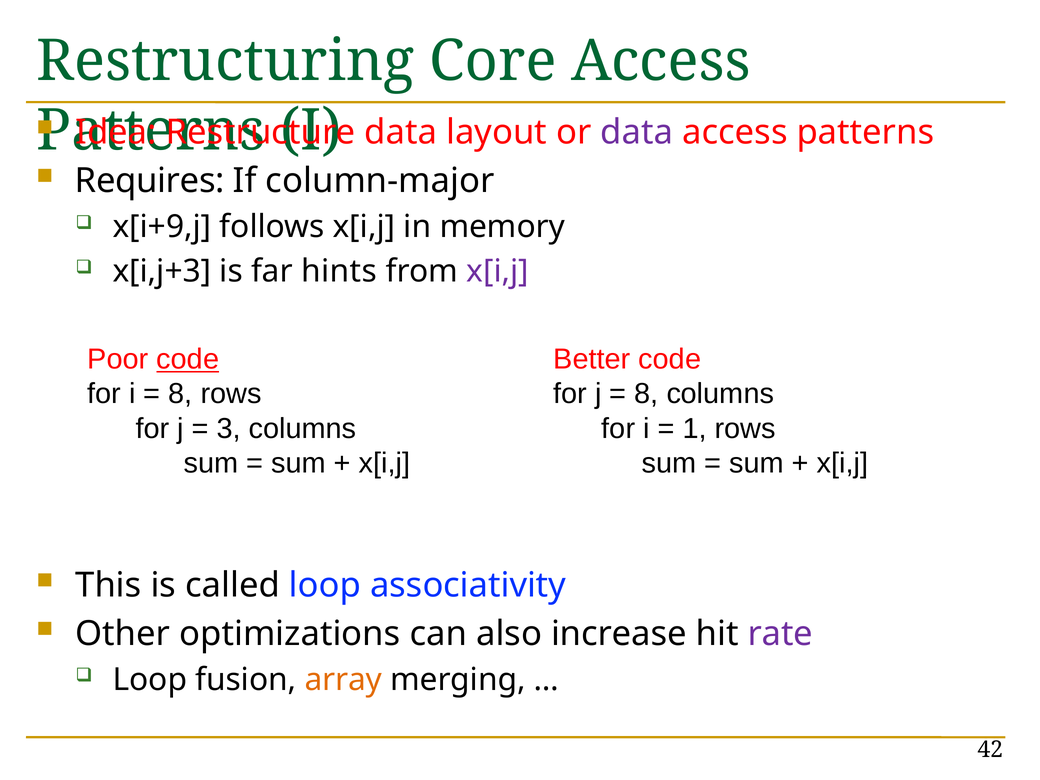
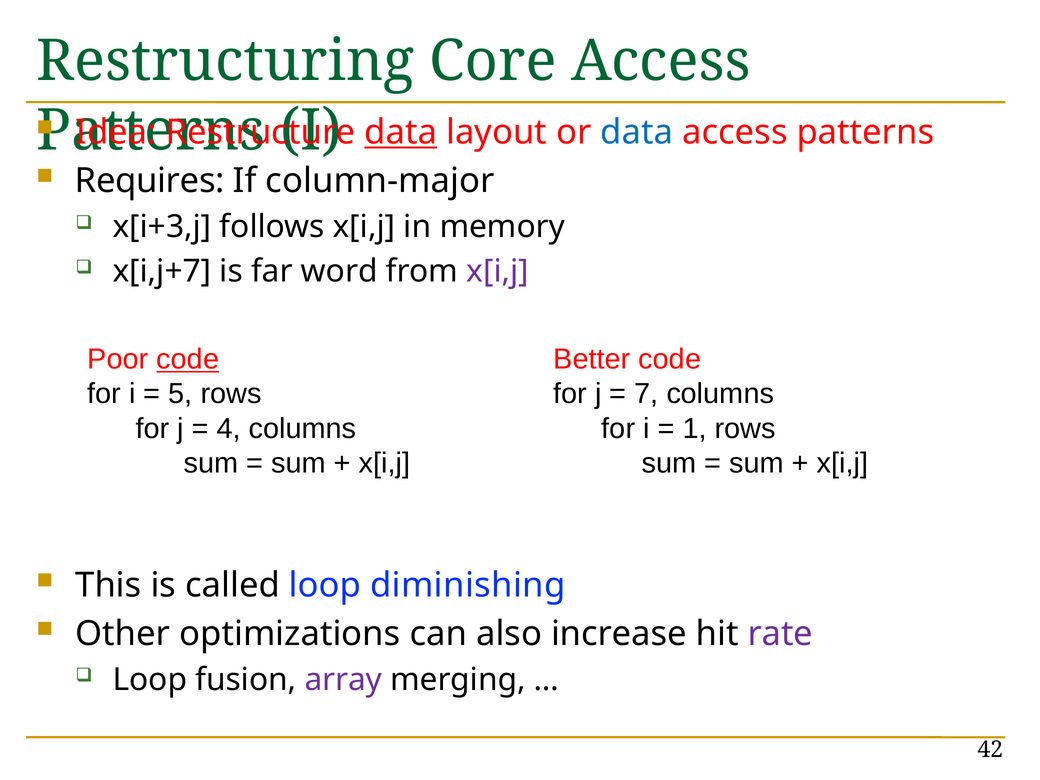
data underline: none -> present (401, 132)
data colour: purple -> blue (637, 132)
x[i+9,j: x[i+9,j -> x[i+3,j (162, 227)
x[i,j+3: x[i,j+3 -> x[i,j+7 (162, 271)
hints: hints -> word (339, 271)
8: 8 -> 5 (180, 394)
8: 8 -> 7 (646, 394)
3: 3 -> 4 (229, 429)
associativity: associativity -> diminishing (468, 585)
array colour: orange -> purple (343, 680)
